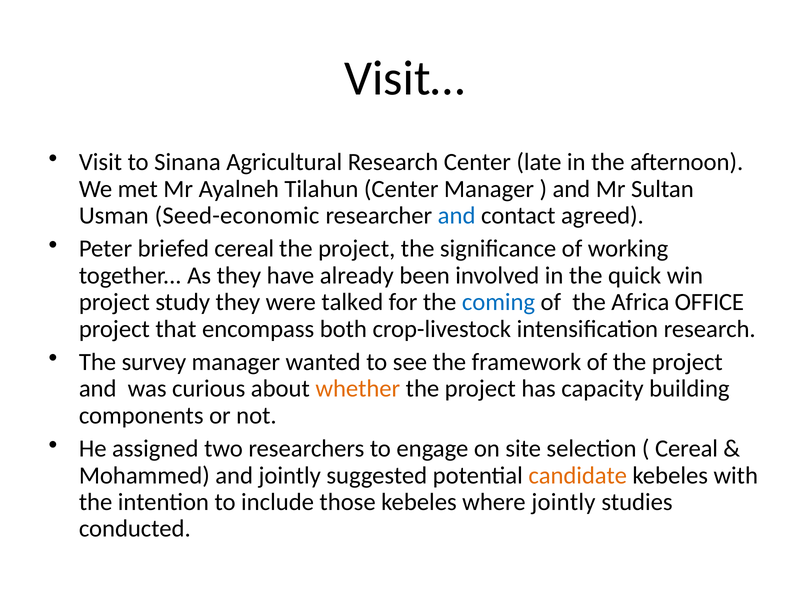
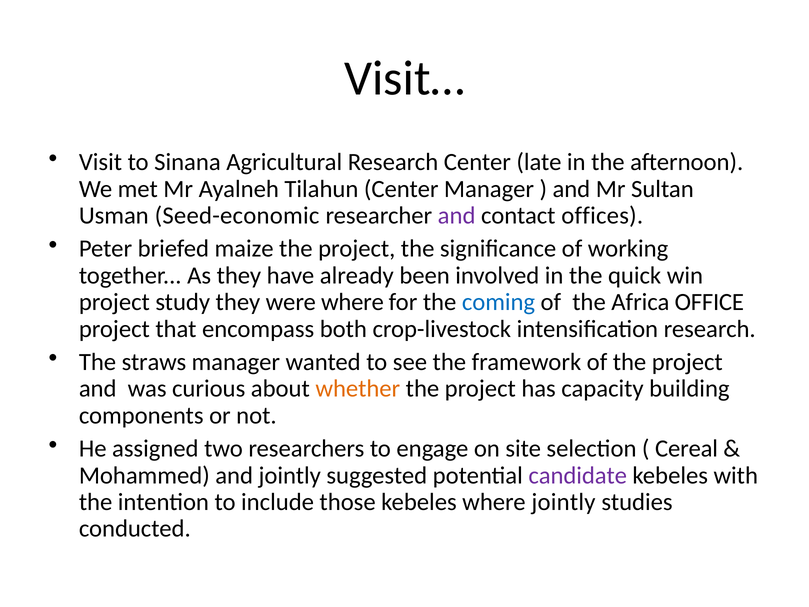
and colour: blue -> purple (457, 216)
agreed: agreed -> offices (602, 216)
briefed cereal: cereal -> maize (244, 249)
were talked: talked -> where (352, 302)
survey: survey -> straws (154, 362)
candidate colour: orange -> purple (578, 475)
